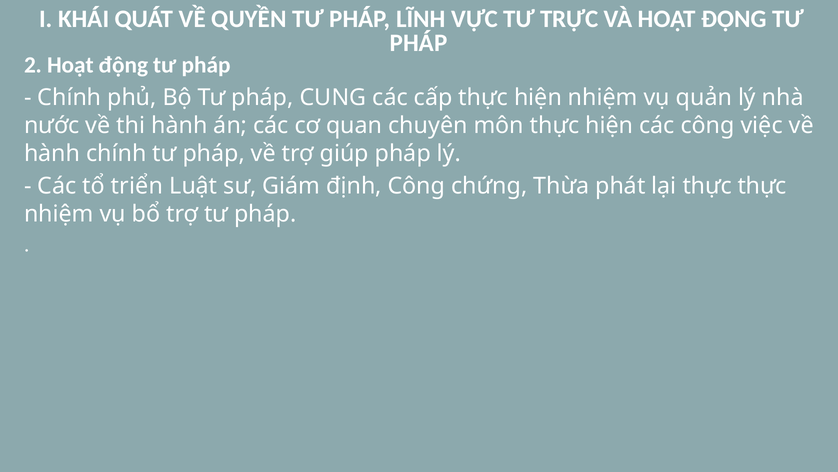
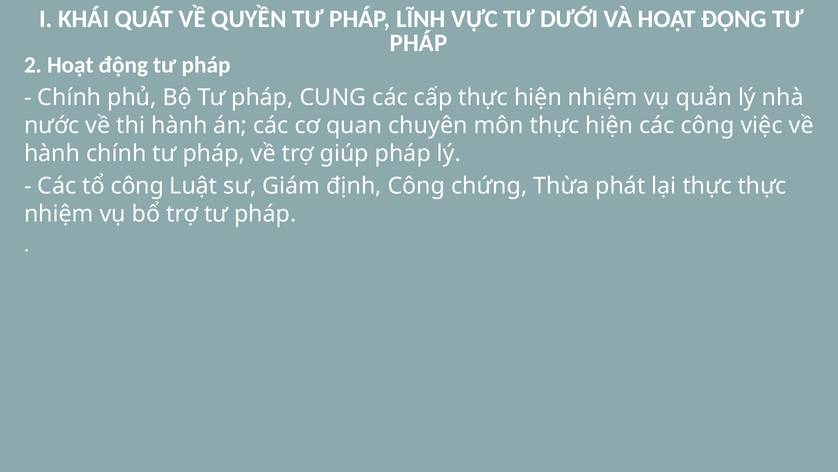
TRỰC: TRỰC -> DƯỚI (569, 19)
tổ triển: triển -> công (137, 186)
